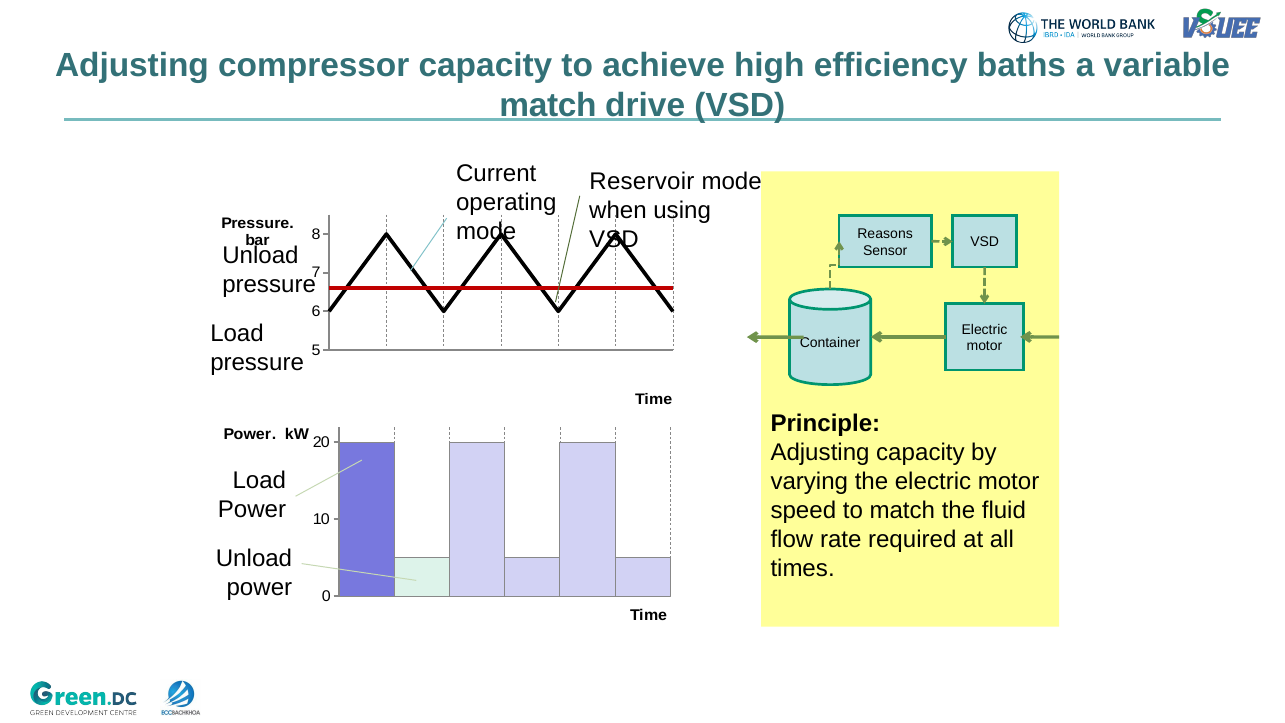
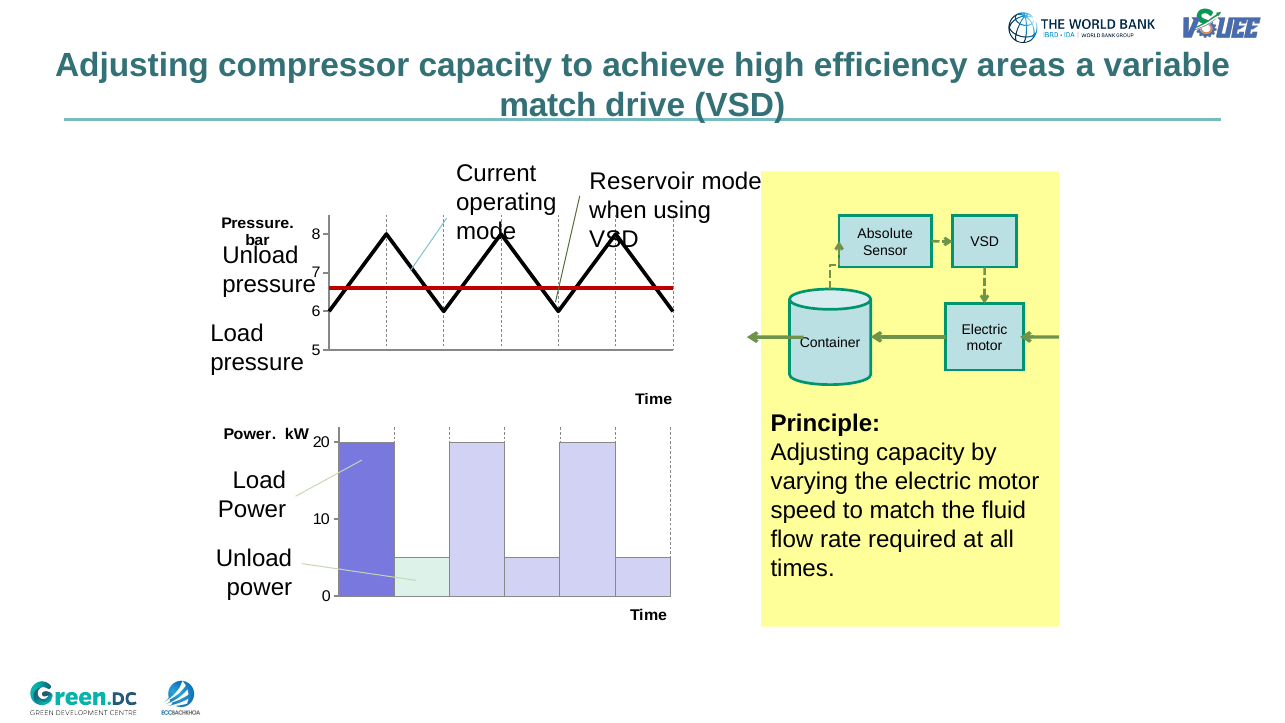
baths: baths -> areas (1021, 66)
Reasons: Reasons -> Absolute (885, 234)
